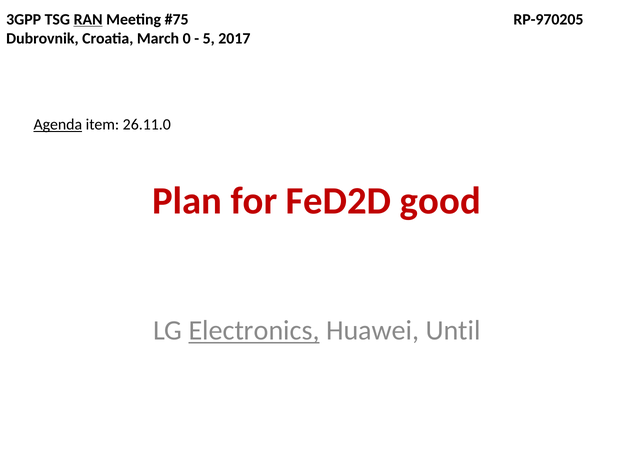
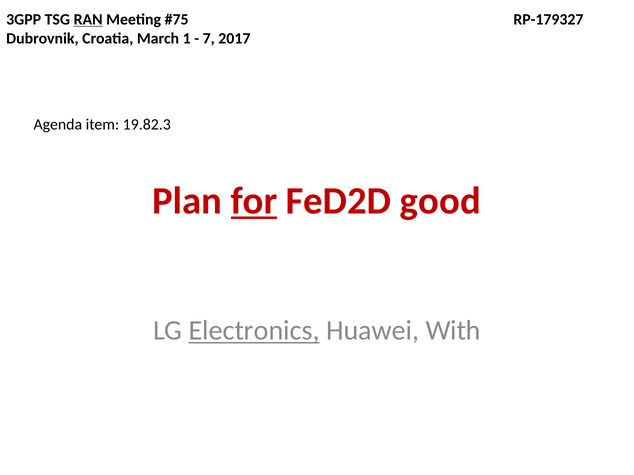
RP-970205: RP-970205 -> RP-179327 (548, 19)
0: 0 -> 1 (187, 39)
5: 5 -> 7 (209, 39)
Agenda underline: present -> none (58, 125)
26.11.0: 26.11.0 -> 19.82.3 (147, 125)
for underline: none -> present (254, 201)
Until: Until -> With (453, 331)
